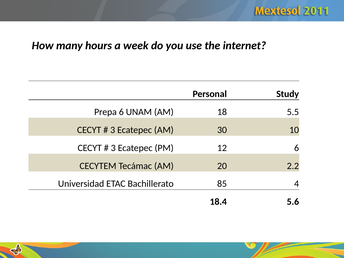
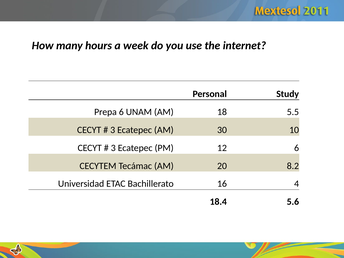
2.2: 2.2 -> 8.2 (293, 166)
85: 85 -> 16 (222, 184)
